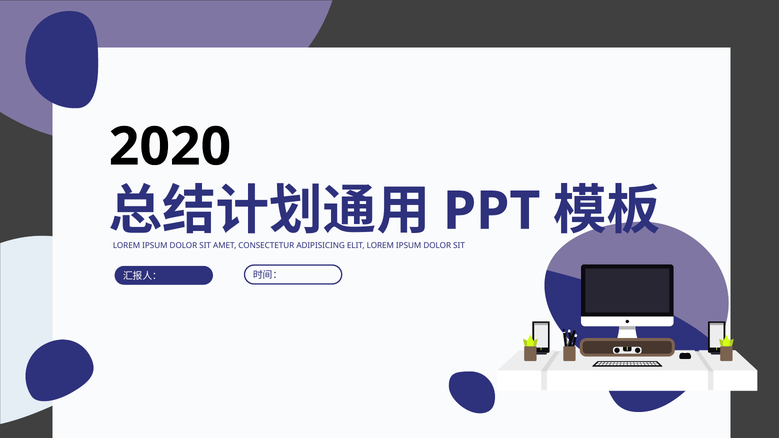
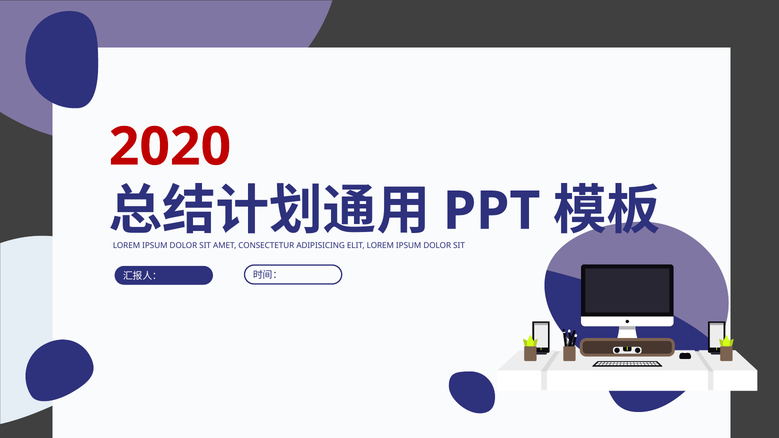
2020 colour: black -> red (170, 147)
